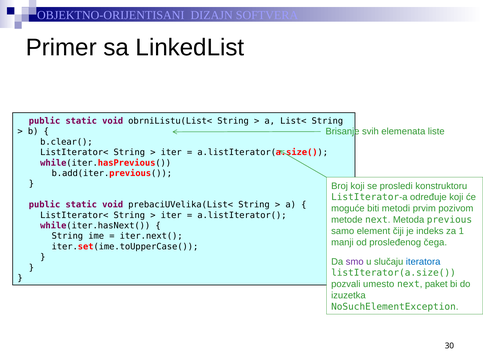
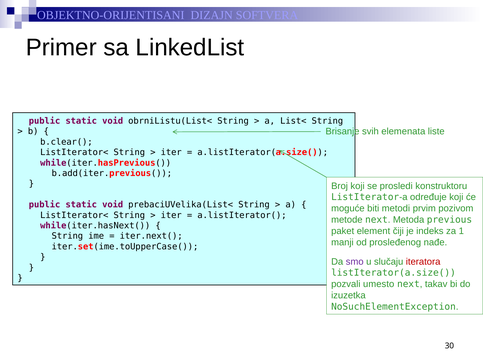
samo: samo -> paket (343, 231)
čega: čega -> nađe (435, 242)
iteratora colour: blue -> red (423, 262)
paket: paket -> takav (436, 284)
